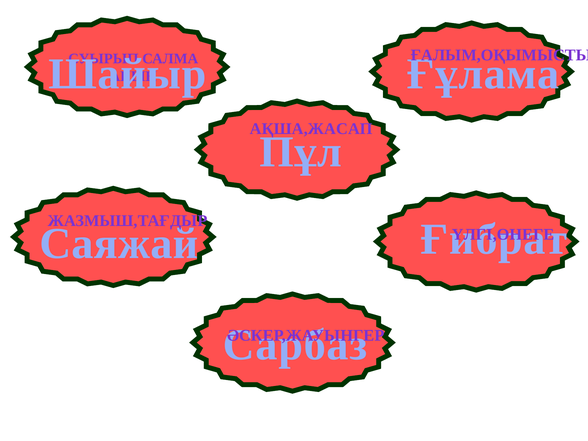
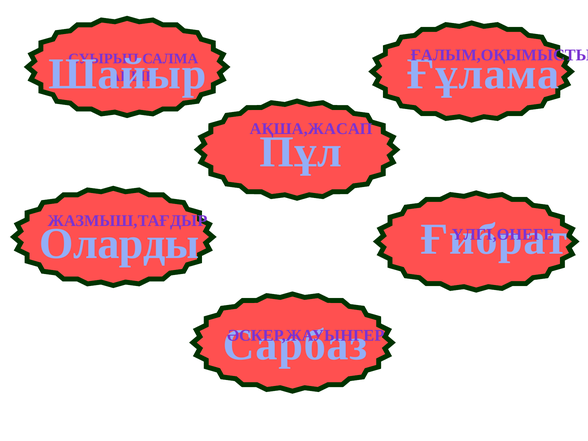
Саяжай: Саяжай -> Оларды (119, 244)
